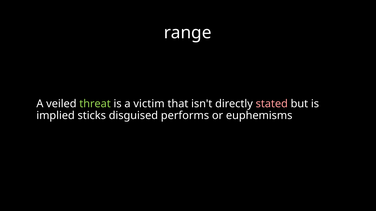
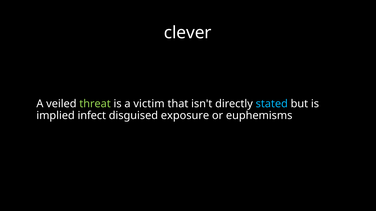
range: range -> clever (188, 33)
stated colour: pink -> light blue (272, 104)
sticks: sticks -> infect (92, 116)
performs: performs -> exposure (185, 116)
